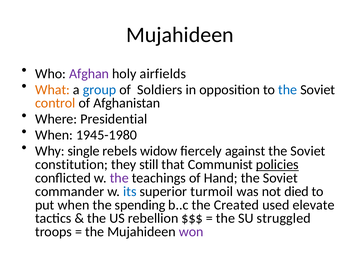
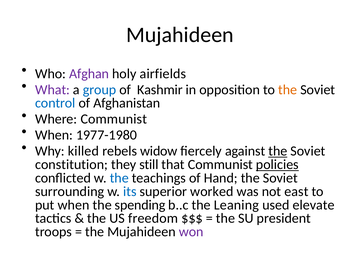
What colour: orange -> purple (53, 90)
Soldiers: Soldiers -> Kashmir (160, 90)
the colour: blue -> orange (288, 90)
control colour: orange -> blue (55, 103)
Where Presidential: Presidential -> Communist (114, 119)
1945-1980: 1945-1980 -> 1977-1980 (107, 135)
single: single -> killed (83, 151)
the underline: none -> present (278, 151)
the colour: purple -> blue (119, 178)
commander: commander -> surrounding (70, 191)
turmoil: turmoil -> worked (212, 191)
died: died -> east (296, 191)
Created: Created -> Leaning (236, 205)
rebellion: rebellion -> freedom (153, 218)
struggled: struggled -> president (284, 218)
